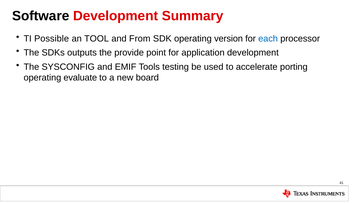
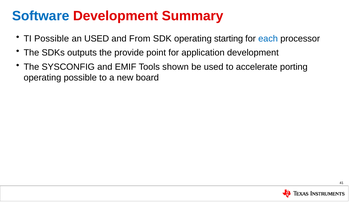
Software colour: black -> blue (41, 16)
an TOOL: TOOL -> USED (97, 39)
version: version -> starting (229, 39)
testing: testing -> shown (176, 67)
operating evaluate: evaluate -> possible (80, 78)
